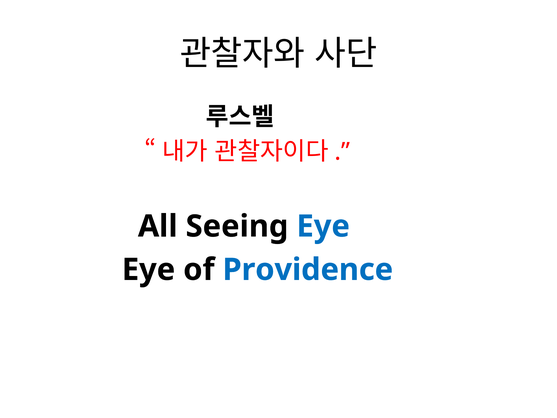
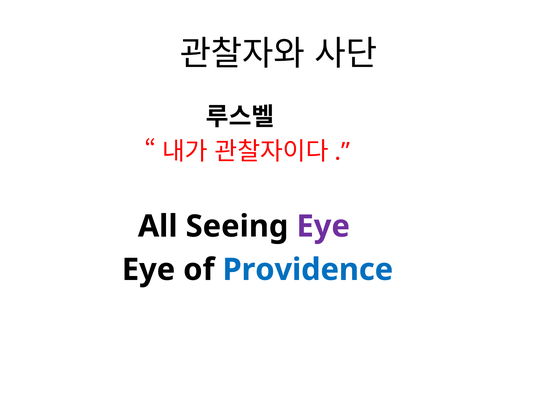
Eye colour: blue -> purple (323, 226)
